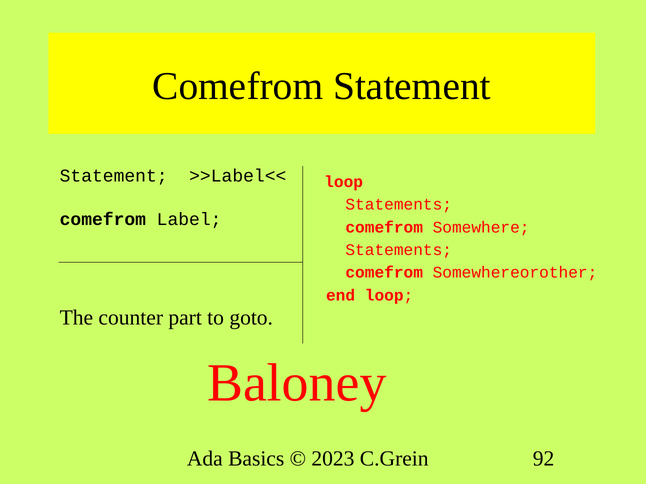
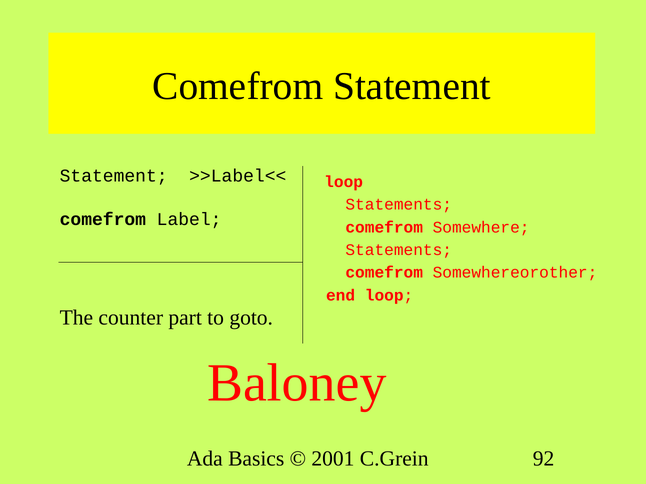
2023: 2023 -> 2001 (333, 459)
